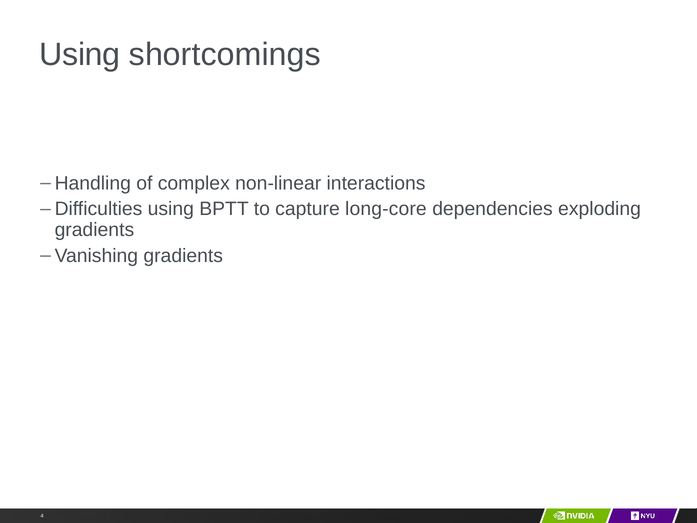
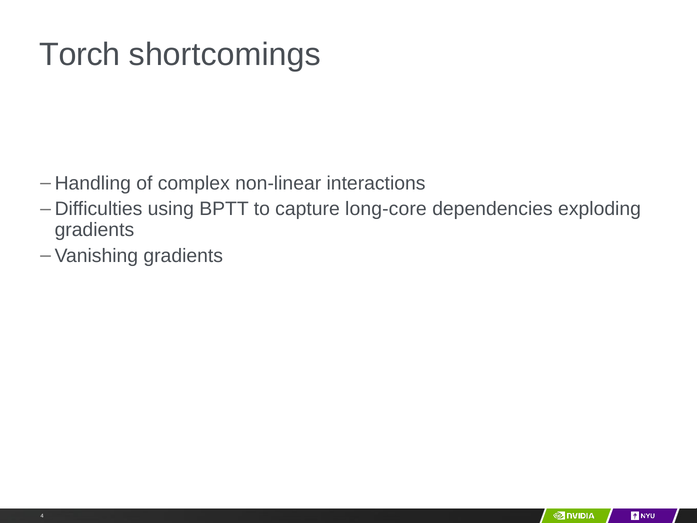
Using: Using -> Torch (80, 54)
